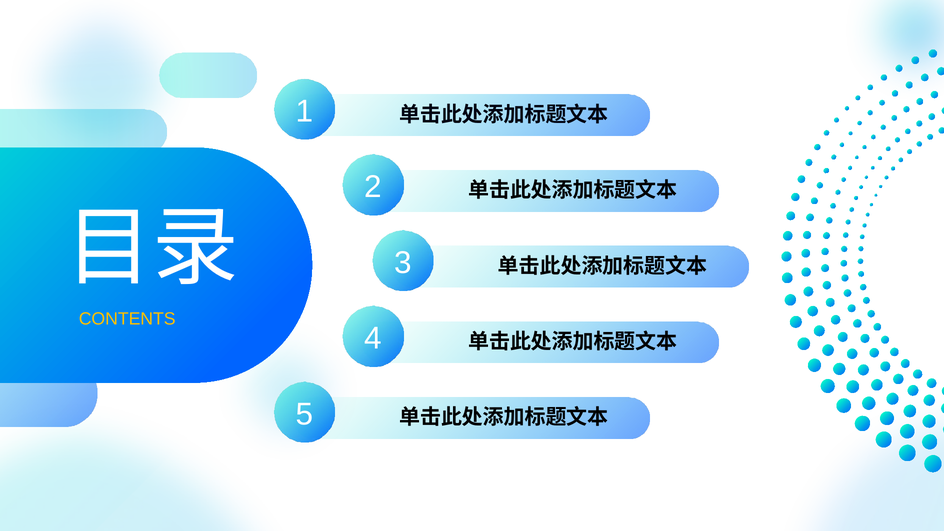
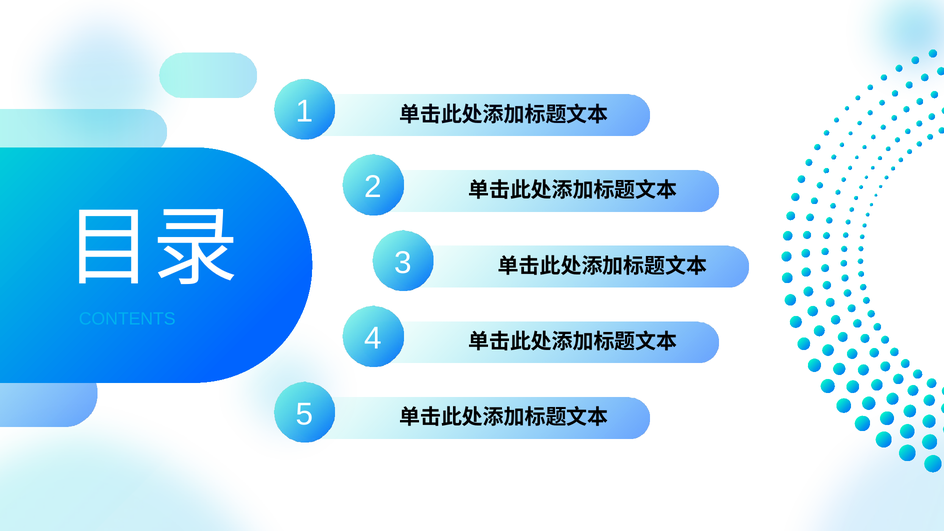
CONTENTS colour: yellow -> light blue (127, 319)
